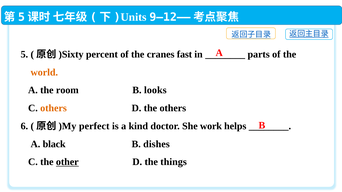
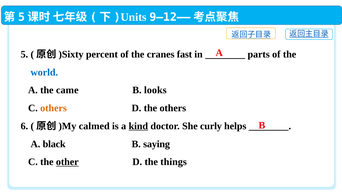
world colour: orange -> blue (44, 72)
room: room -> came (67, 90)
perfect: perfect -> calmed (94, 126)
kind underline: none -> present (138, 126)
work: work -> curly (211, 126)
dishes: dishes -> saying (157, 144)
